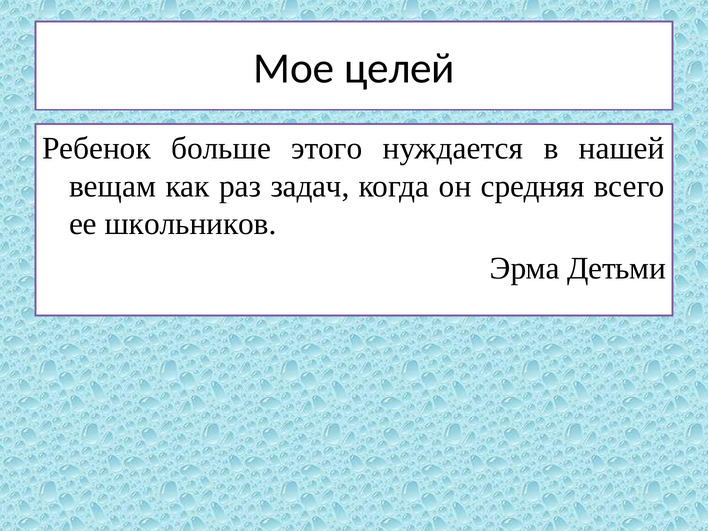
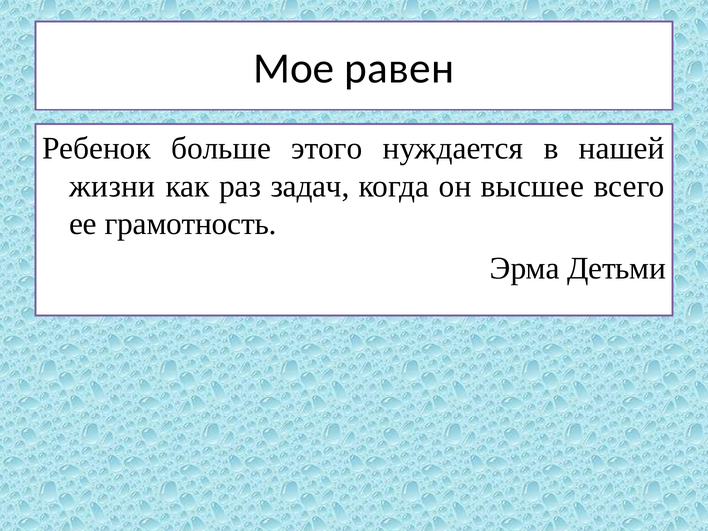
целей: целей -> равен (399, 69)
вещам: вещам -> жизни (112, 186)
средняя: средняя -> высшее (532, 186)
школьников: школьников -> грамотность (191, 224)
